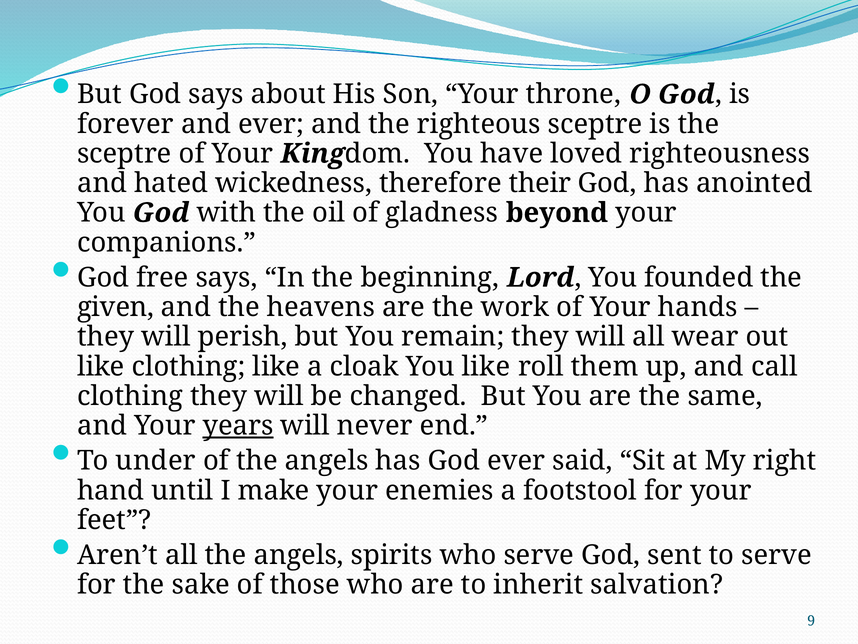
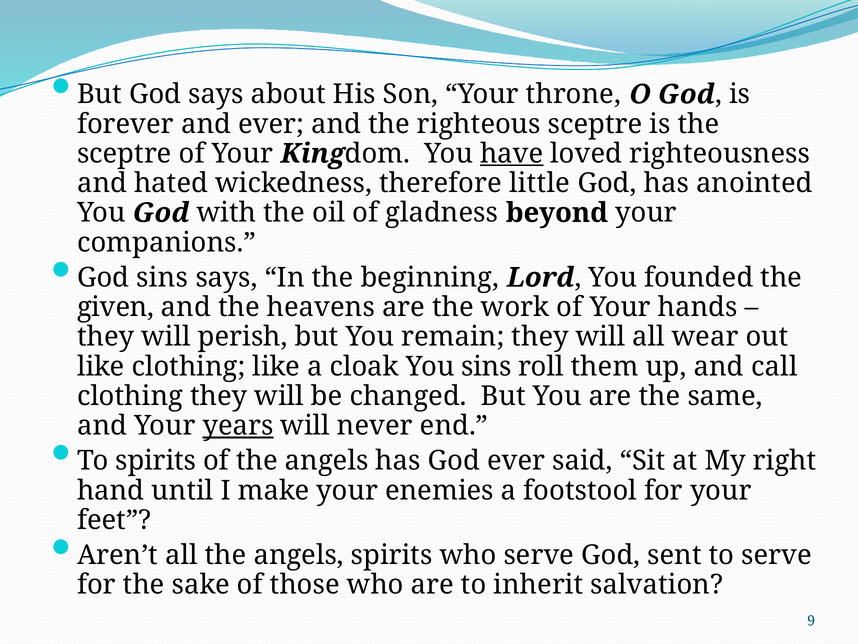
have underline: none -> present (512, 154)
their: their -> little (540, 183)
God free: free -> sins (162, 277)
You like: like -> sins (486, 366)
To under: under -> spirits (156, 460)
